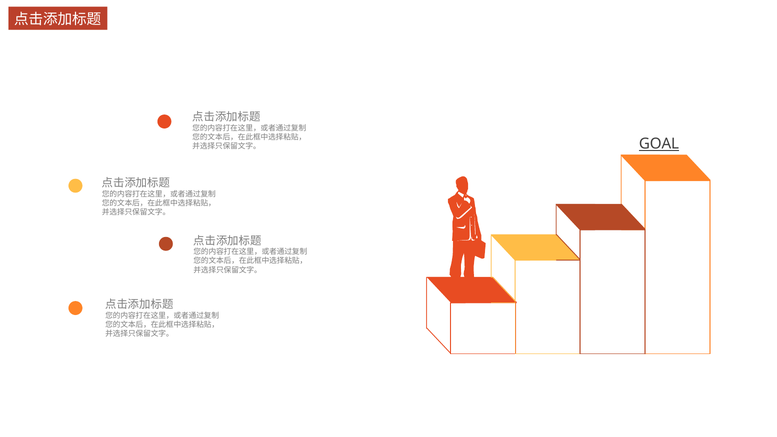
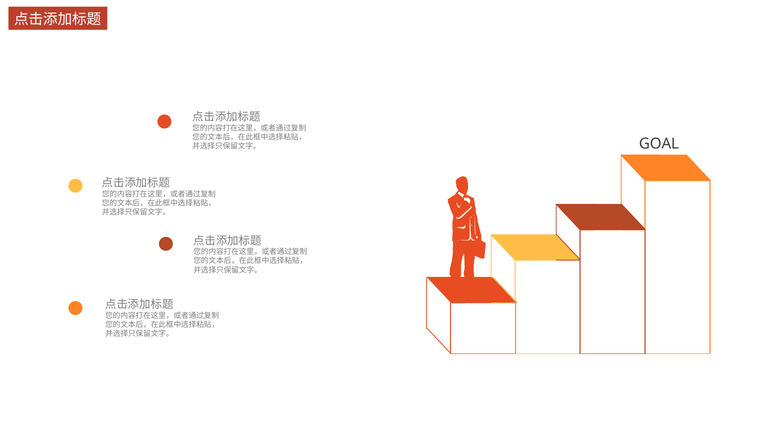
GOAL underline: present -> none (659, 144)
